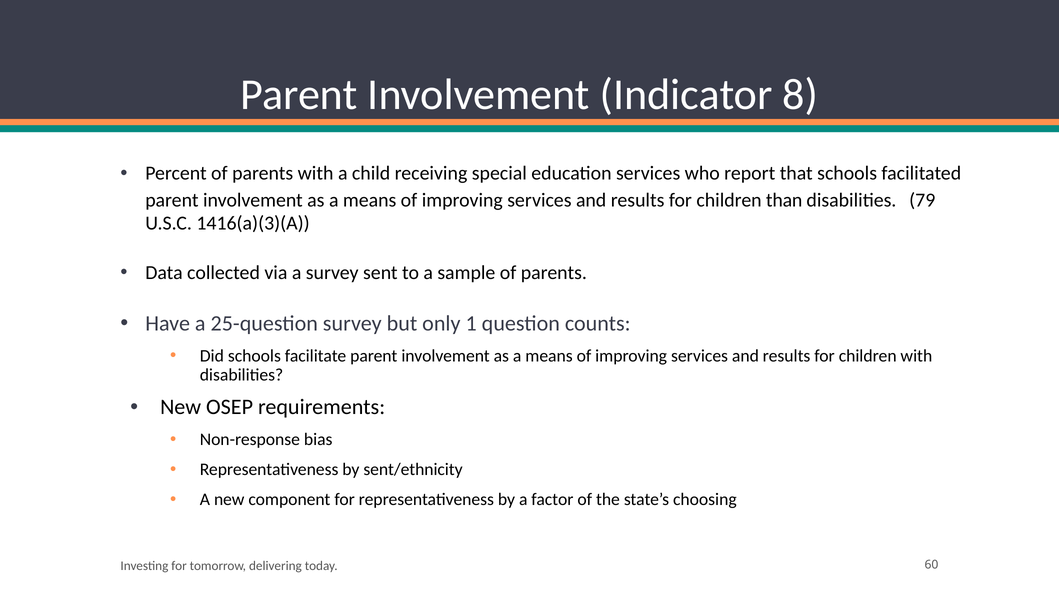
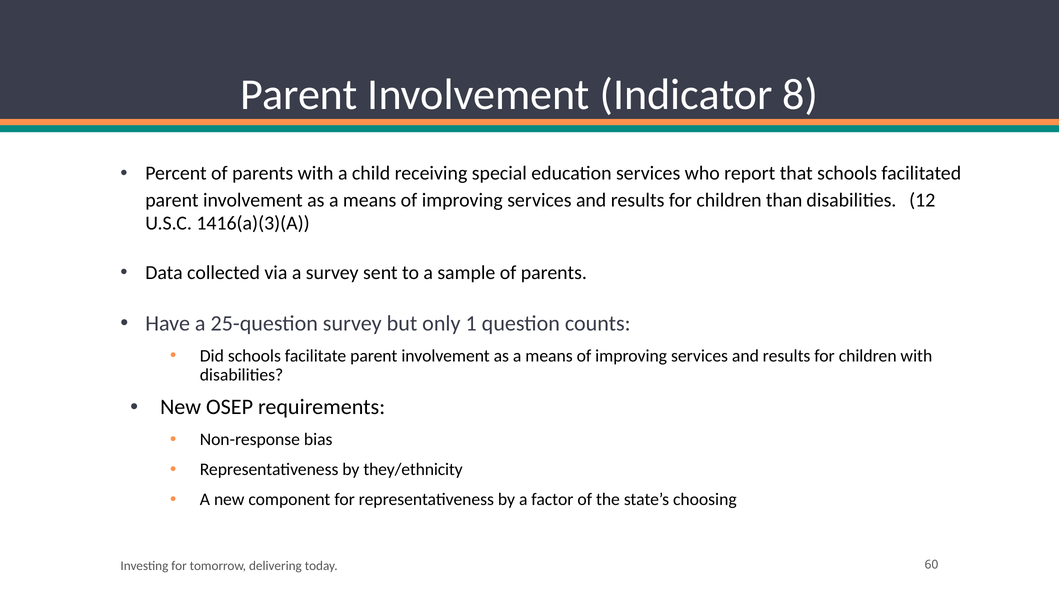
79: 79 -> 12 (922, 201)
sent/ethnicity: sent/ethnicity -> they/ethnicity (413, 470)
